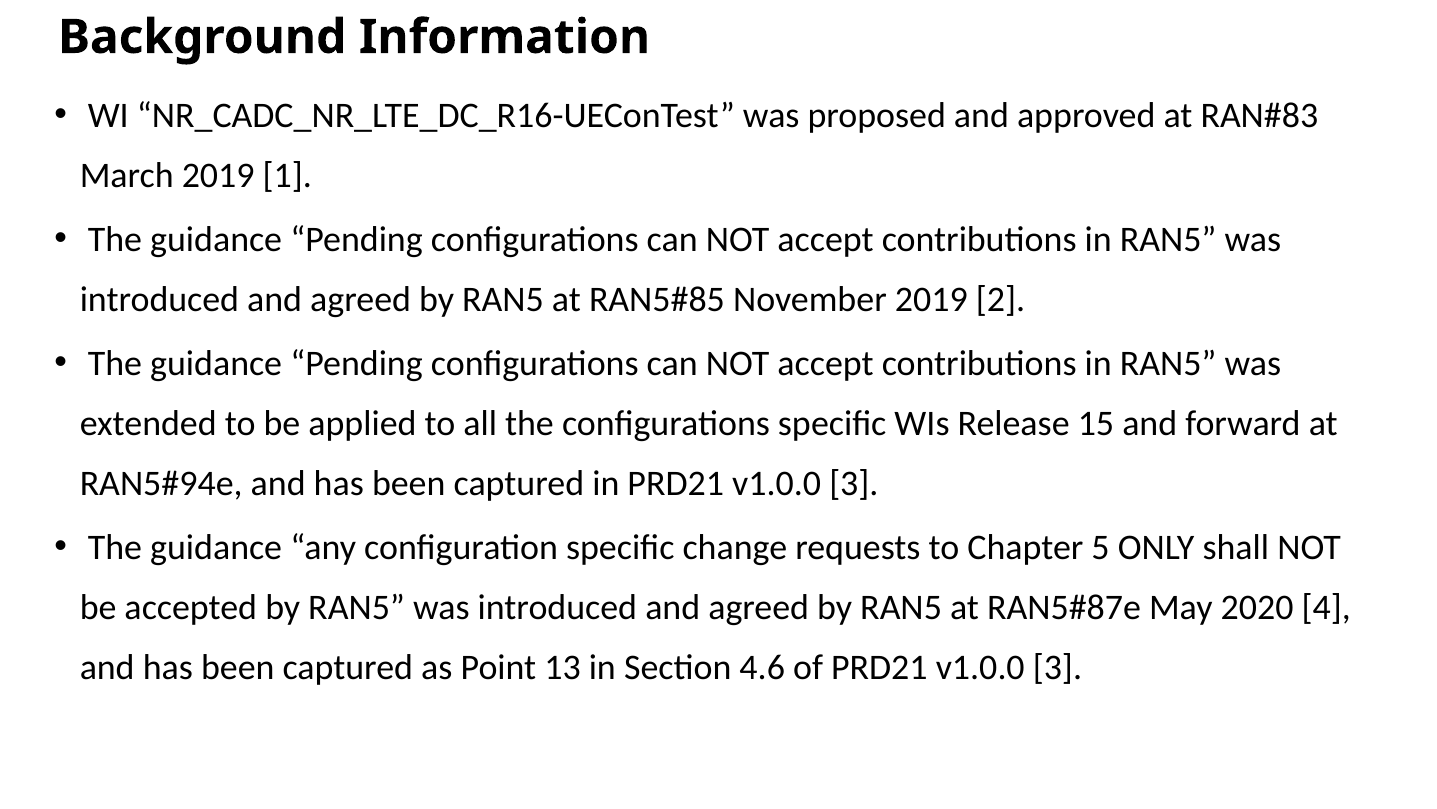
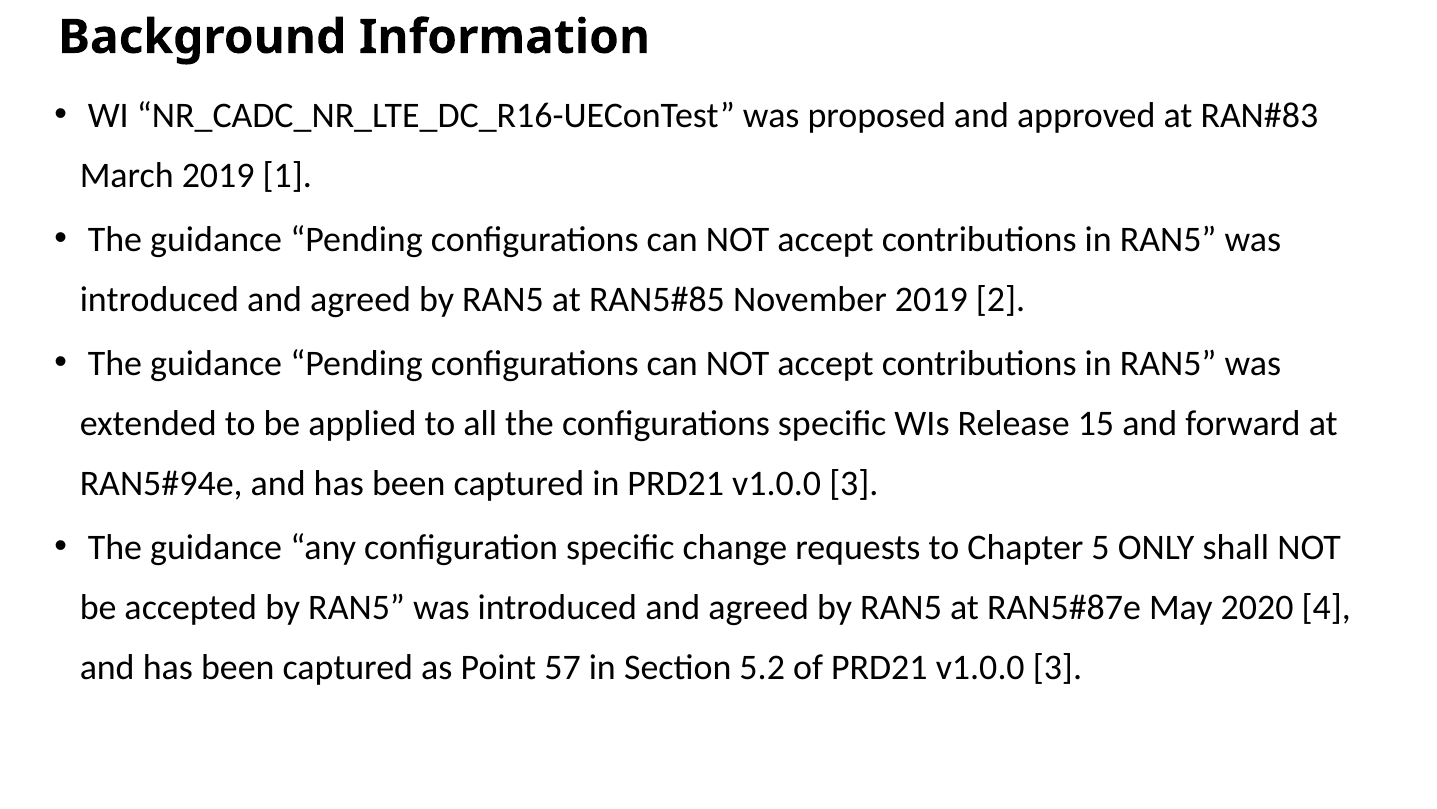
13: 13 -> 57 (563, 668)
4.6: 4.6 -> 5.2 (762, 668)
